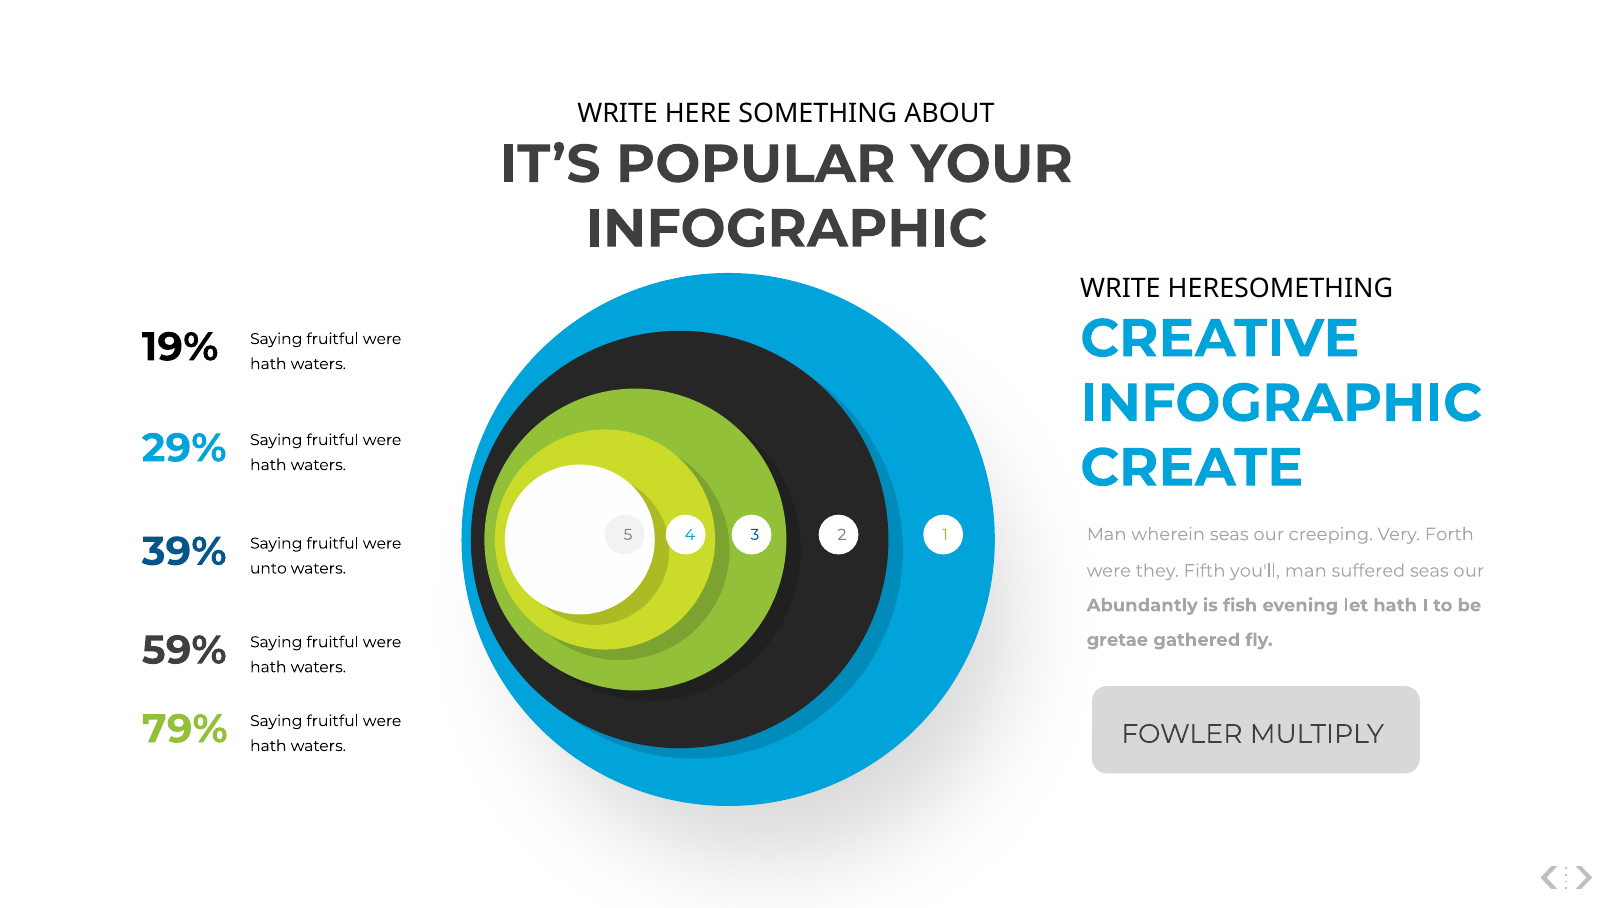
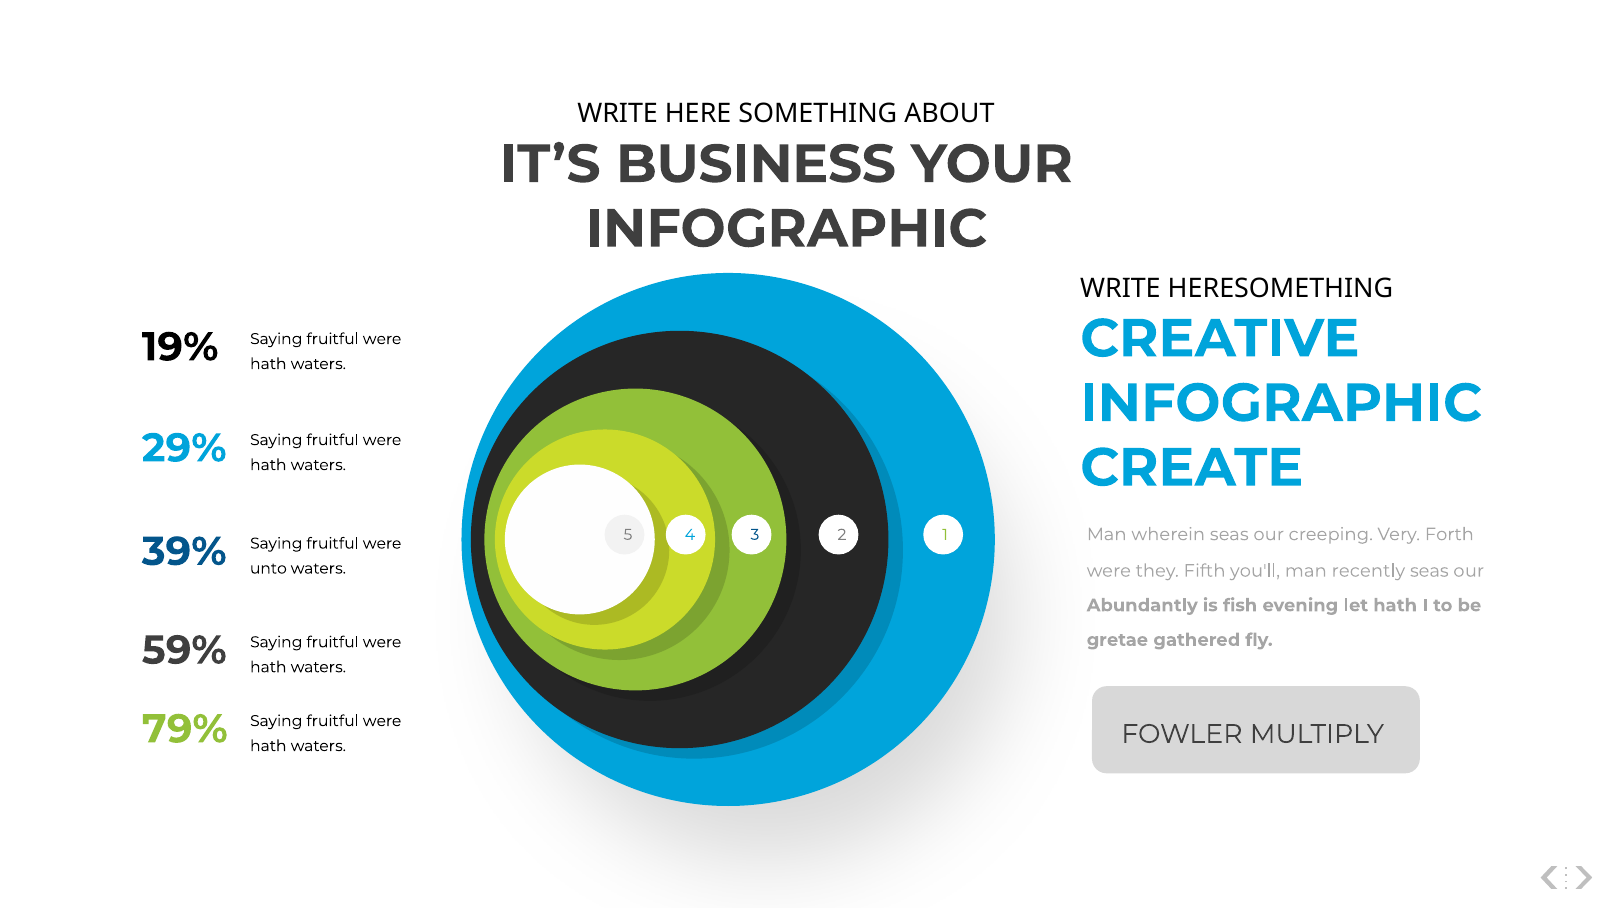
POPULAR: POPULAR -> BUSINESS (756, 164)
suffered: suffered -> recently (1368, 571)
